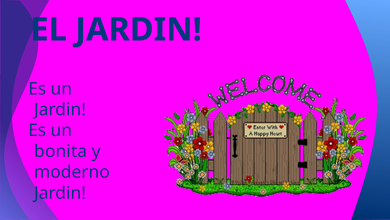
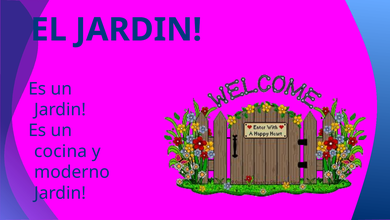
bonita: bonita -> cocina (61, 151)
